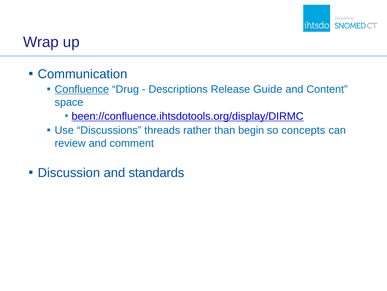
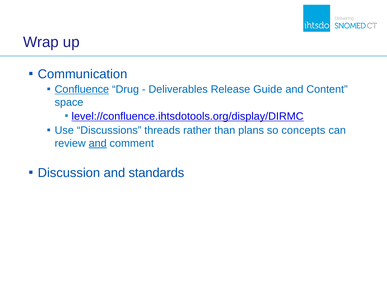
Descriptions: Descriptions -> Deliverables (178, 89)
been://confluence.ihtsdotools.org/display/DIRMC: been://confluence.ihtsdotools.org/display/DIRMC -> level://confluence.ihtsdotools.org/display/DIRMC (188, 116)
begin: begin -> plans (251, 130)
and underline: none -> present (98, 143)
